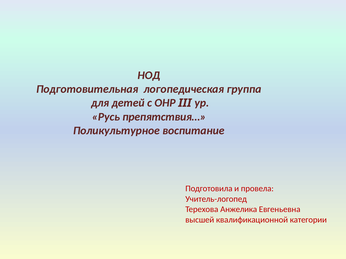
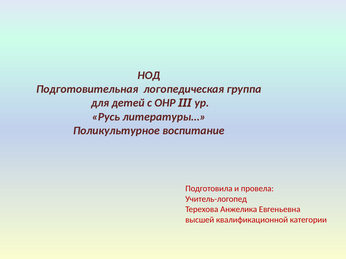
препятствия…: препятствия… -> литературы… (164, 117)
